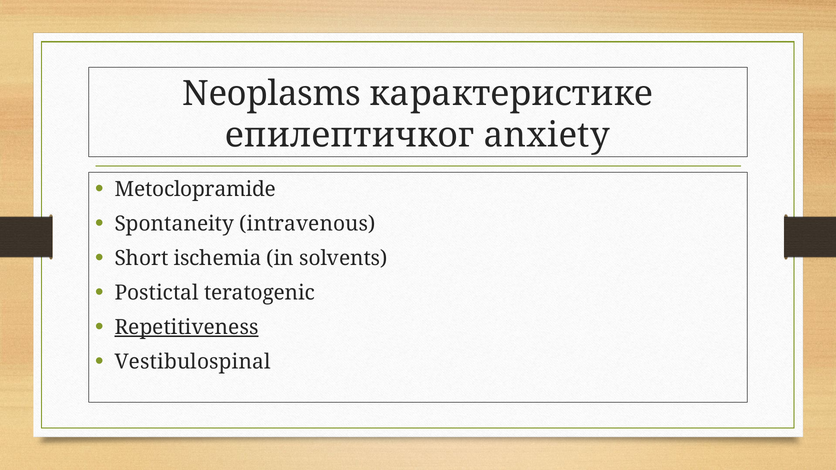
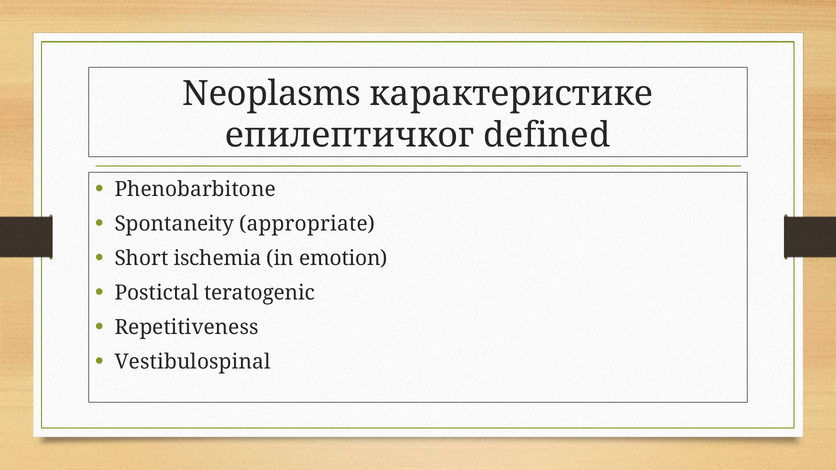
anxiety: anxiety -> defined (547, 136)
Metoclopramide: Metoclopramide -> Phenobarbitone (195, 190)
intravenous: intravenous -> appropriate (307, 224)
solvents: solvents -> emotion (343, 259)
Repetitiveness underline: present -> none (187, 328)
